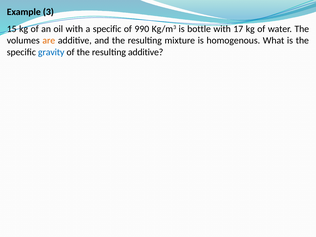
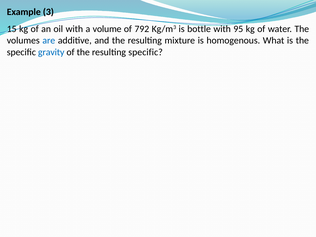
a specific: specific -> volume (107, 29)
990: 990 -> 792 (142, 29)
17: 17 -> 95 (238, 29)
are colour: orange -> blue (49, 40)
resulting additive: additive -> specific (146, 52)
